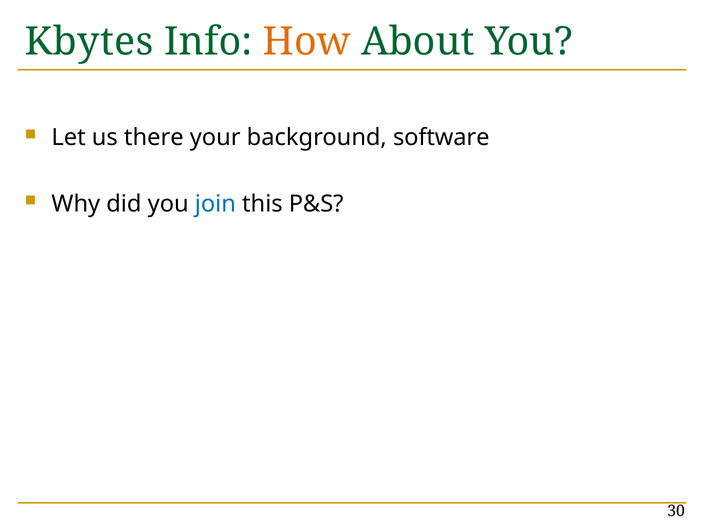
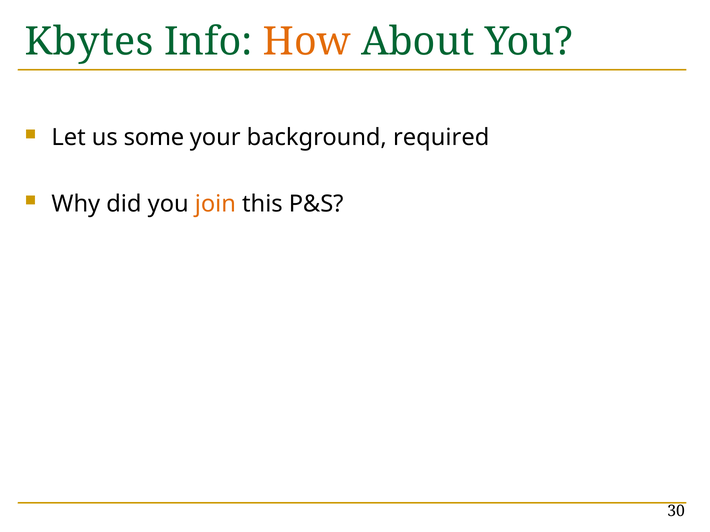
there: there -> some (154, 138)
software: software -> required (441, 138)
join colour: blue -> orange (215, 204)
